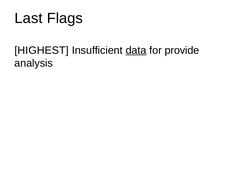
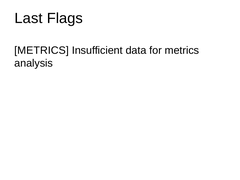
HIGHEST: HIGHEST -> METRICS (42, 50)
data underline: present -> none (136, 50)
for provide: provide -> metrics (182, 50)
